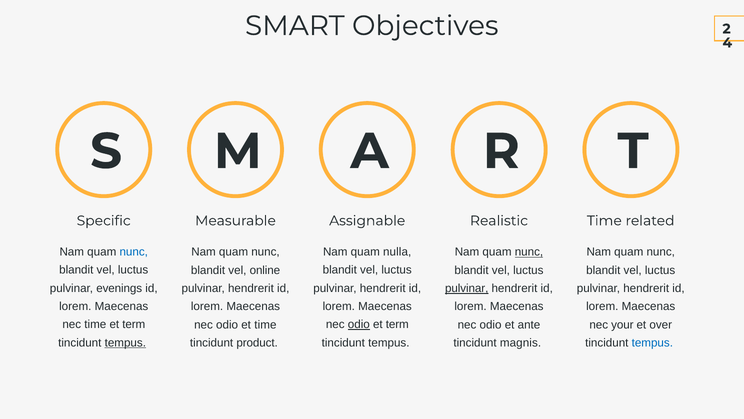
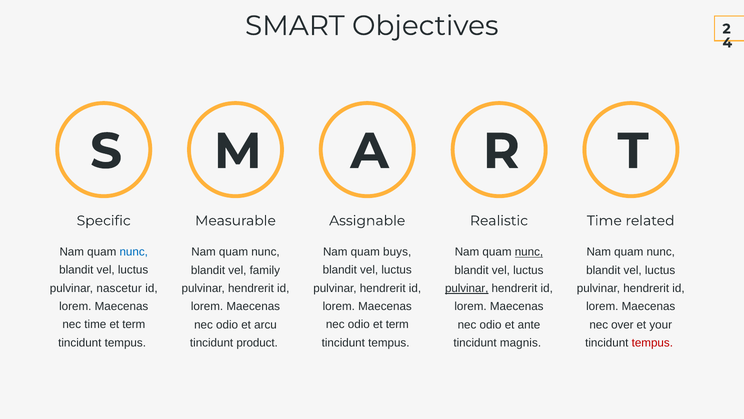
nulla: nulla -> buys (397, 252)
online: online -> family (265, 270)
evenings: evenings -> nascetur (119, 288)
odio underline: present -> none (359, 324)
et time: time -> arcu (265, 324)
your: your -> over (622, 324)
over: over -> your (661, 324)
tempus underline: present -> none (125, 342)
tempus colour: blue -> red (652, 343)
